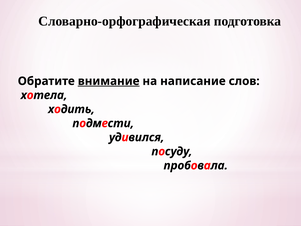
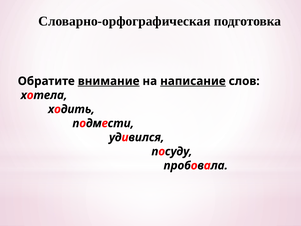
написание underline: none -> present (193, 81)
